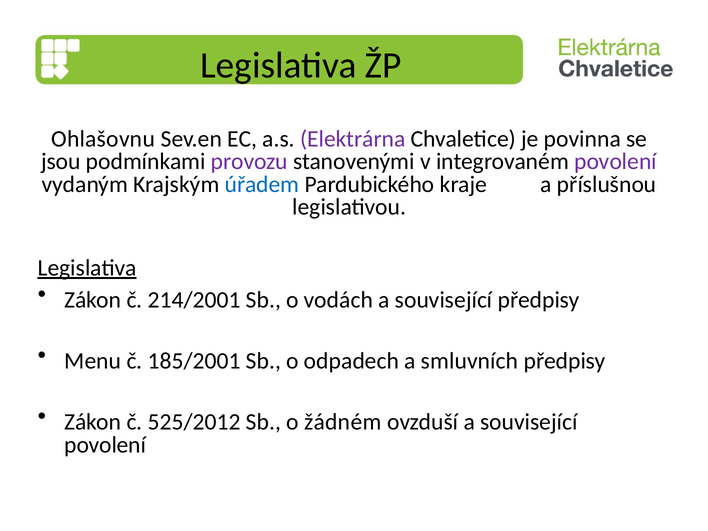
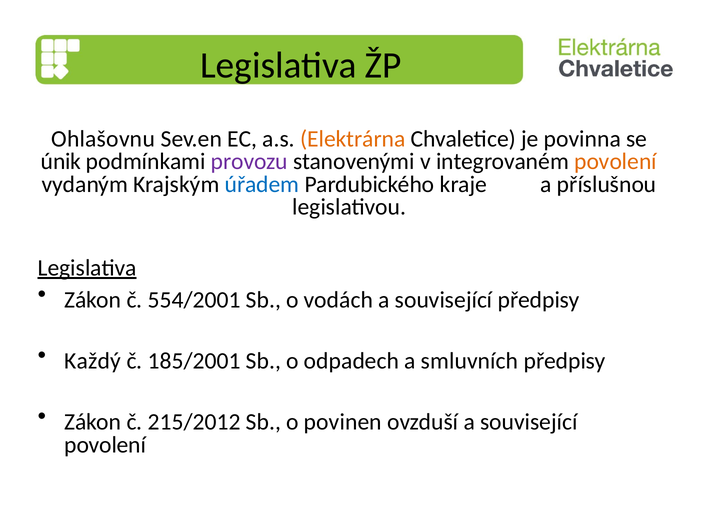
Elektrárna colour: purple -> orange (353, 139)
jsou: jsou -> únik (61, 162)
povolení colour: purple -> orange (615, 162)
214/2001: 214/2001 -> 554/2001 (194, 300)
Menu: Menu -> Každý (93, 361)
525/2012: 525/2012 -> 215/2012 (194, 422)
žádném: žádném -> povinen (343, 422)
